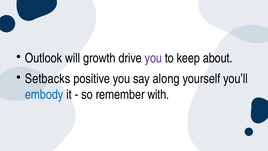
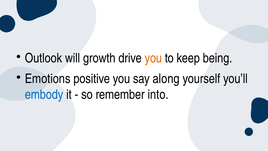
you colour: purple -> orange (153, 58)
about: about -> being (218, 58)
Setbacks: Setbacks -> Emotions (48, 79)
with: with -> into (158, 94)
